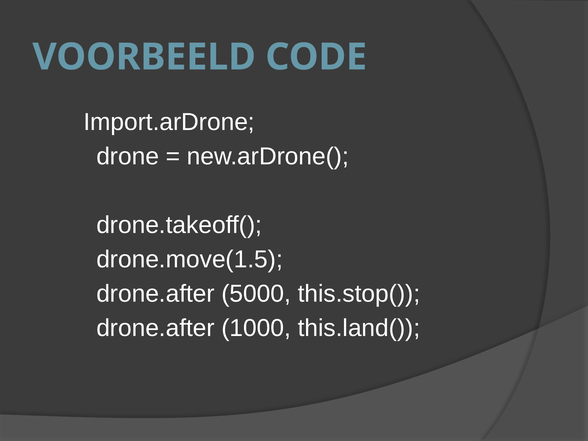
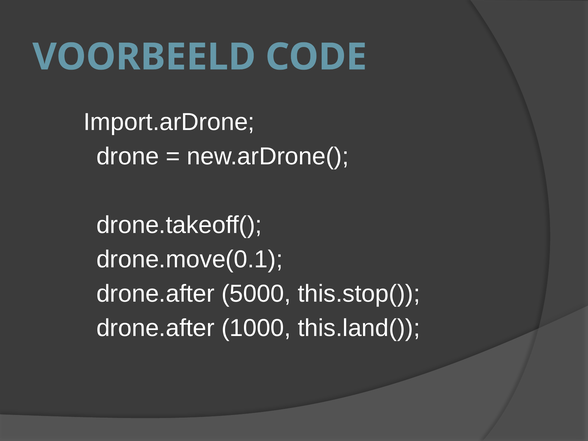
drone.move(1.5: drone.move(1.5 -> drone.move(0.1 (190, 259)
